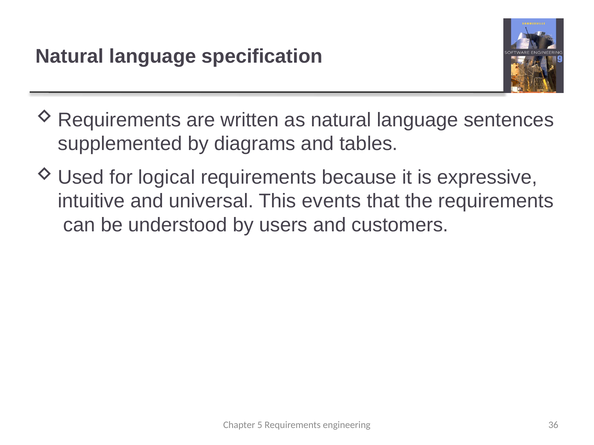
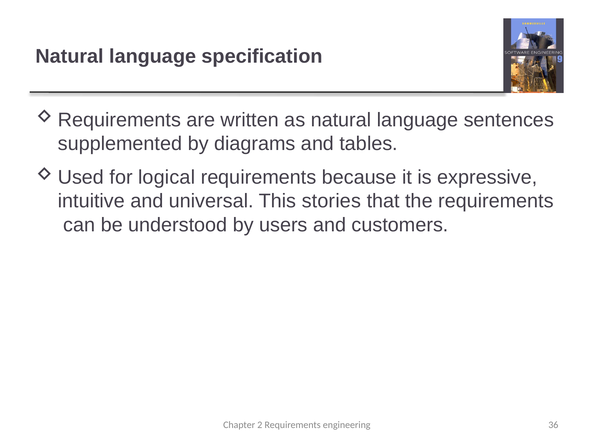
events: events -> stories (331, 201)
5: 5 -> 2 (260, 425)
